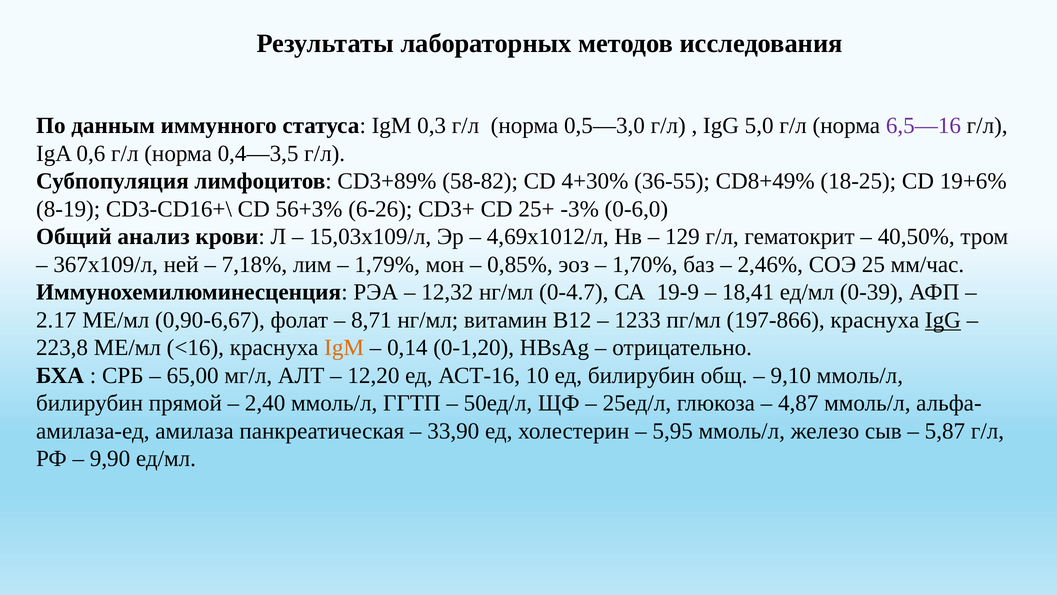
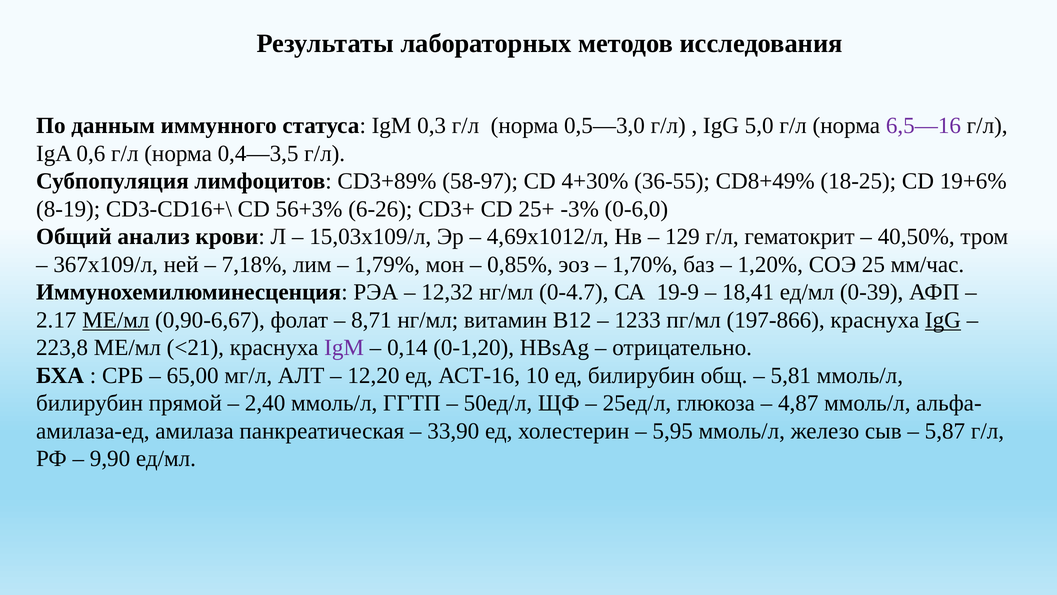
58-82: 58-82 -> 58-97 (480, 181)
2,46%: 2,46% -> 1,20% (770, 264)
МЕ/мл underline: none -> present (116, 320)
<16: <16 -> <21 (195, 348)
IgМ colour: orange -> purple (344, 348)
9,10: 9,10 -> 5,81 (791, 375)
